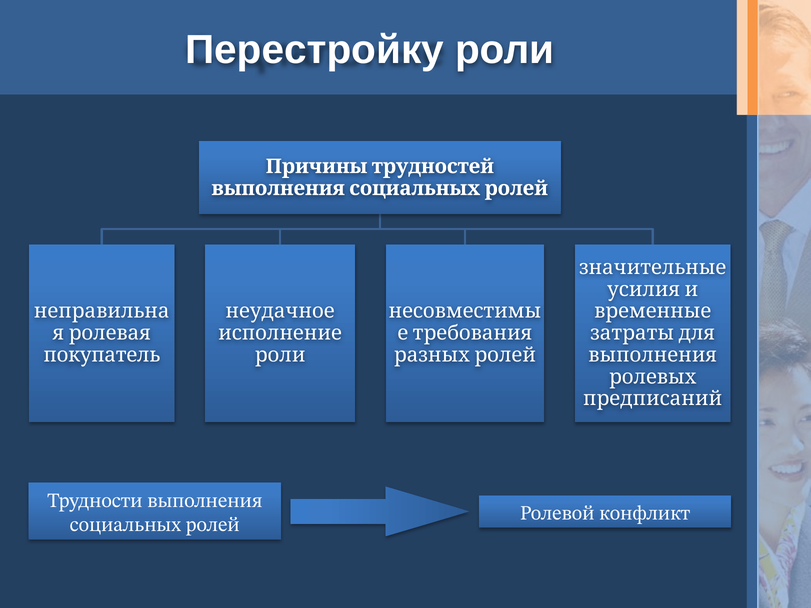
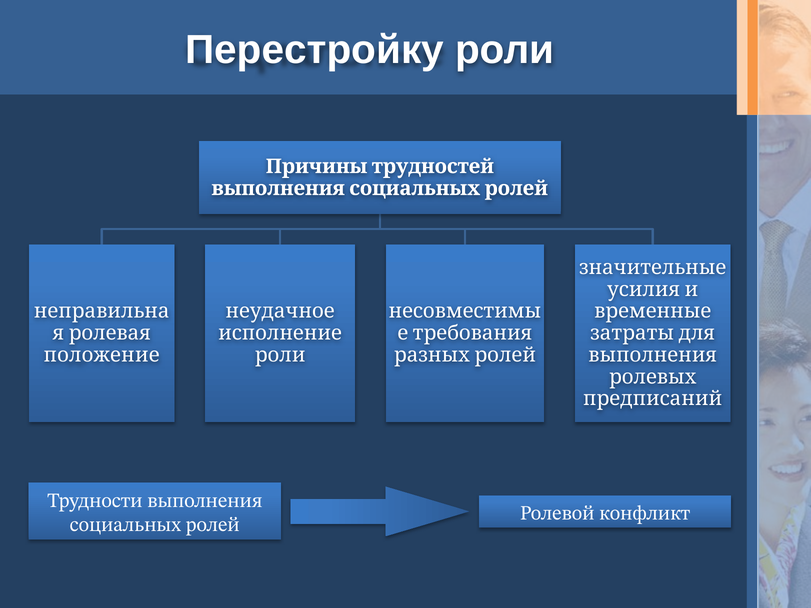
покупатель: покупатель -> положение (102, 355)
